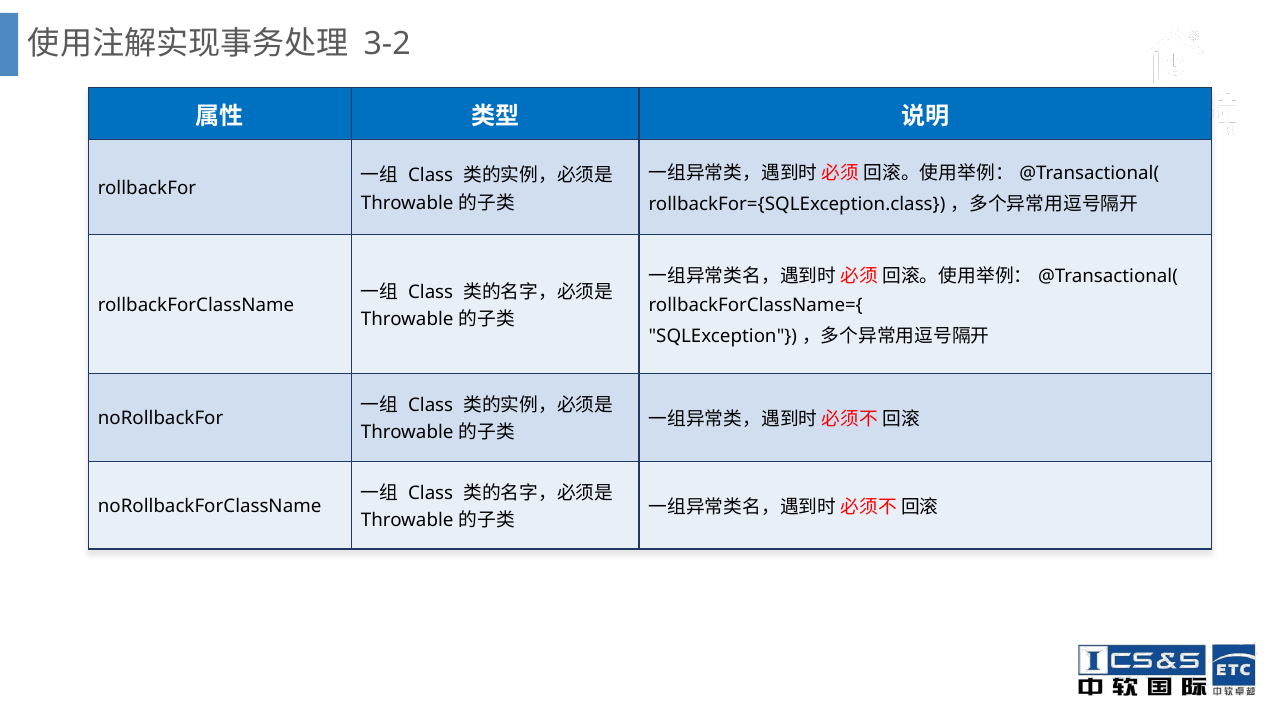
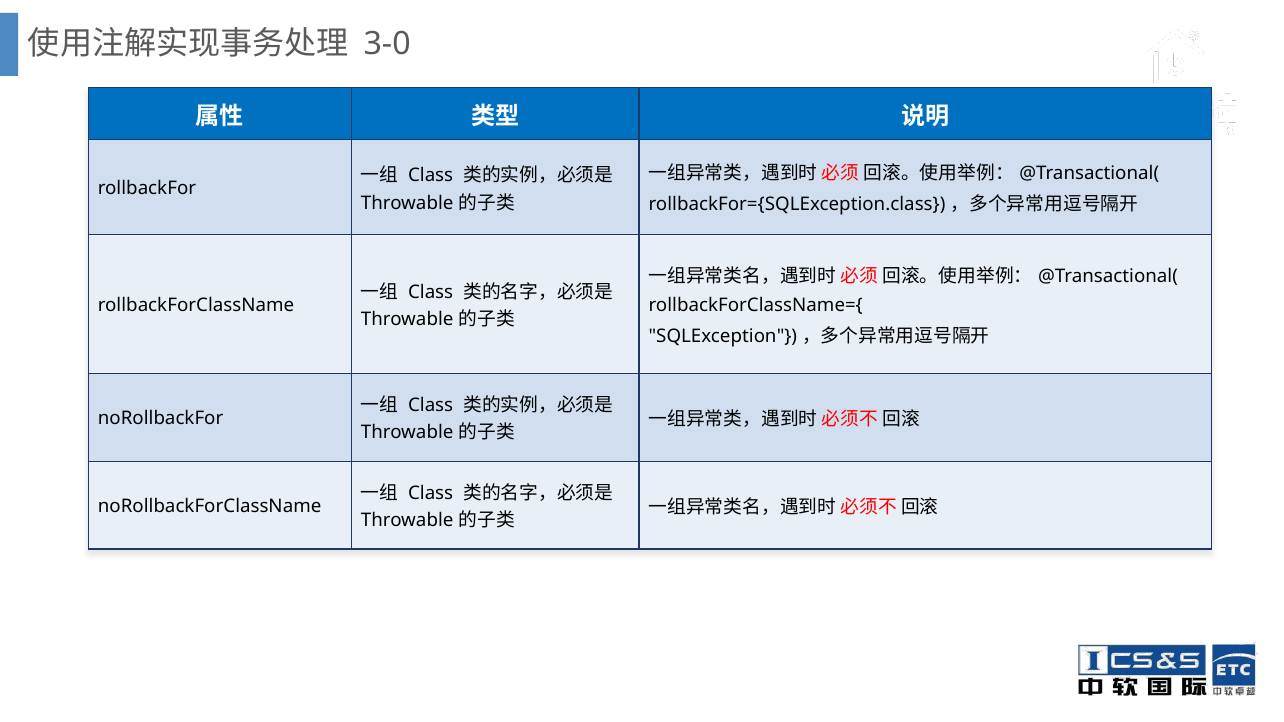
3-2: 3-2 -> 3-0 (387, 44)
